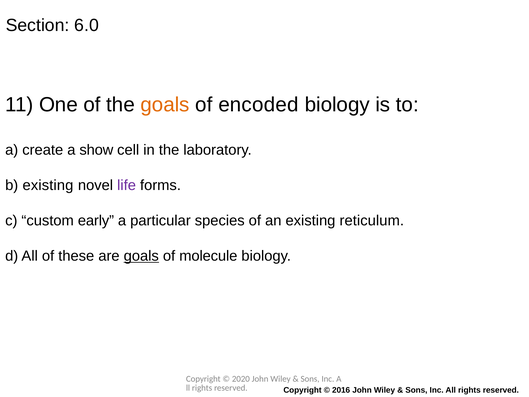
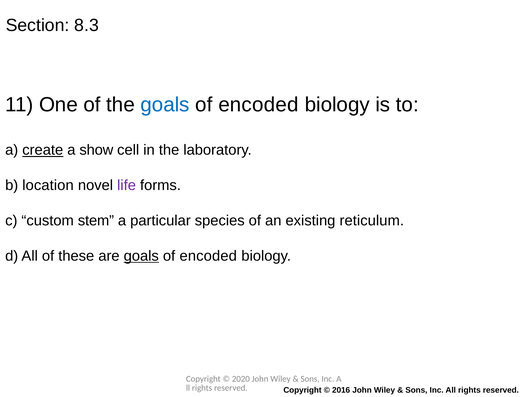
6.0: 6.0 -> 8.3 (87, 25)
goals colour: orange -> blue (165, 105)
create underline: none -> present (43, 150)
b existing: existing -> location (48, 185)
early: early -> stem (96, 221)
molecule: molecule -> encoded (208, 256)
